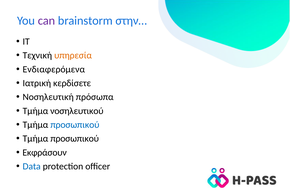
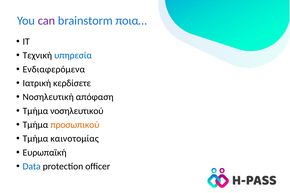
στην…: στην… -> ποια… (131, 21)
υπηρεσία colour: orange -> blue (73, 55)
πρόσωπα: πρόσωπα -> απόφαση (95, 97)
προσωπικού colour: blue -> orange (75, 125)
προσωπικού: προσωπικού -> καινοτομίας (75, 139)
Εκφράσουν: Εκφράσουν -> Ευρωπαϊκή (45, 153)
